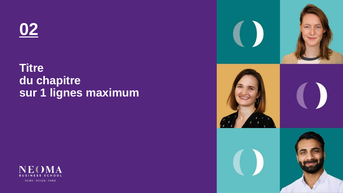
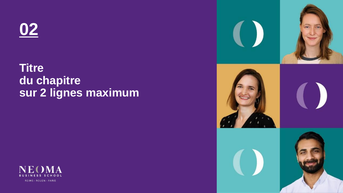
1: 1 -> 2 (43, 93)
